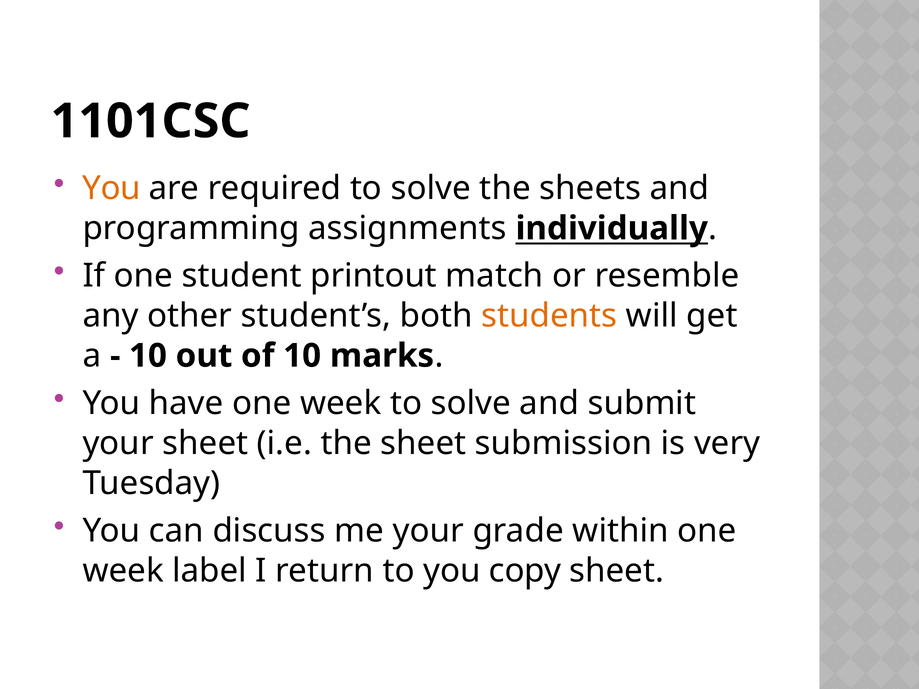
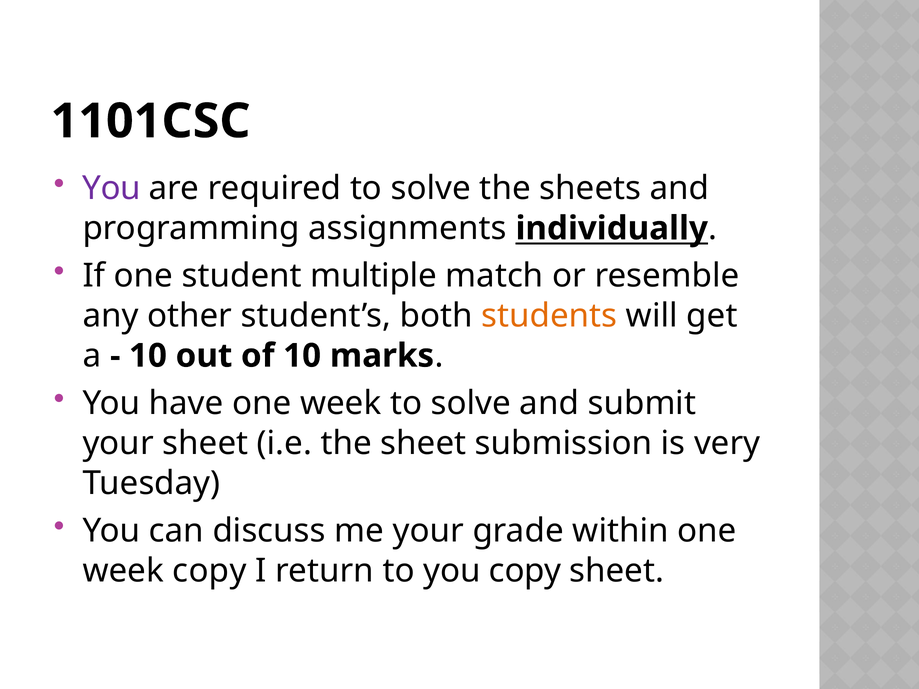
You colour: orange -> purple (112, 189)
printout: printout -> multiple (374, 276)
week label: label -> copy (209, 571)
